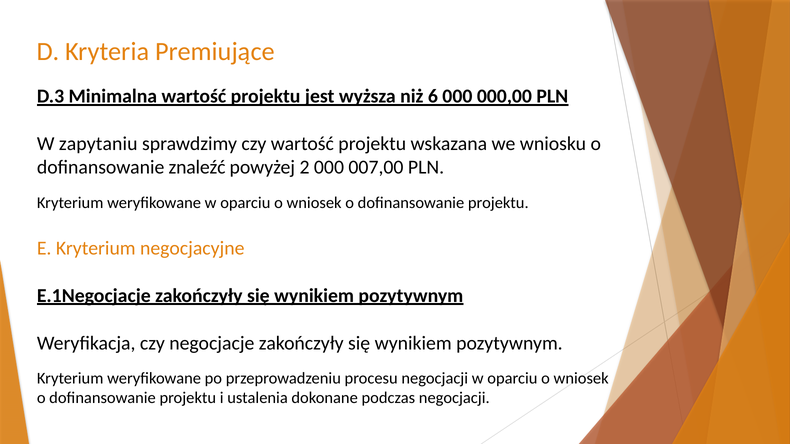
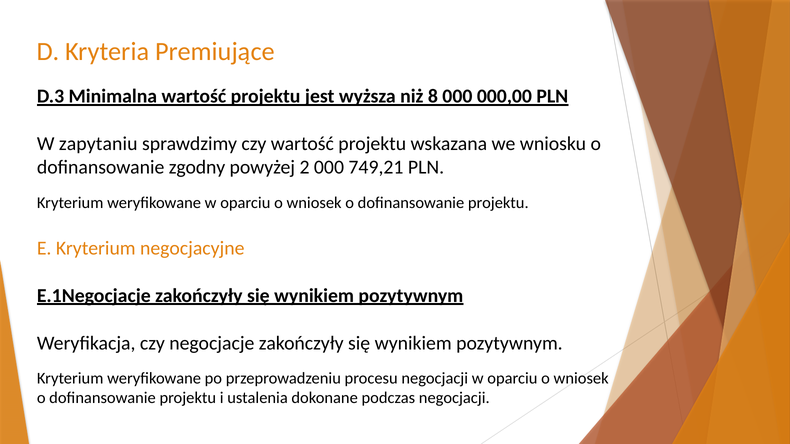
6: 6 -> 8 (433, 96)
znaleźć: znaleźć -> zgodny (197, 167)
007,00: 007,00 -> 749,21 (376, 167)
